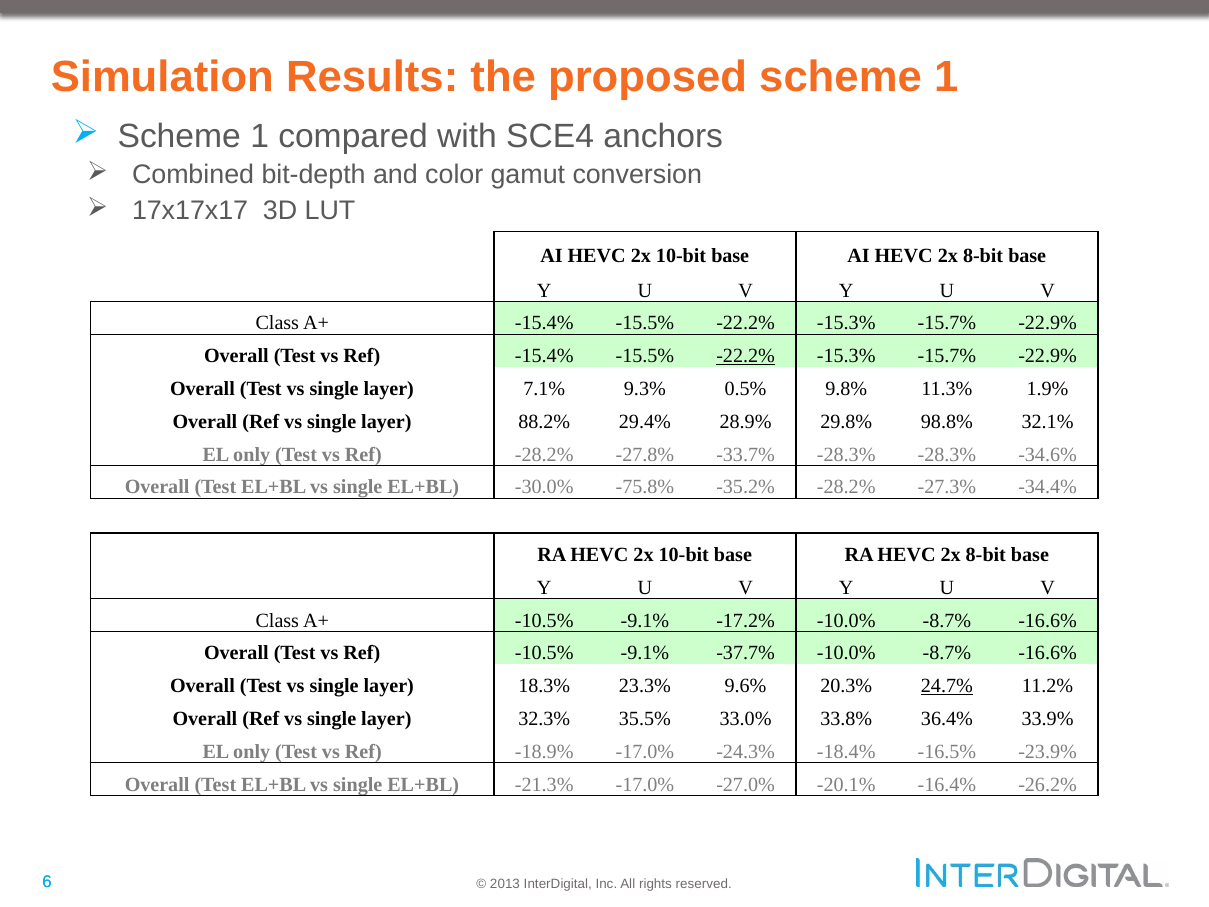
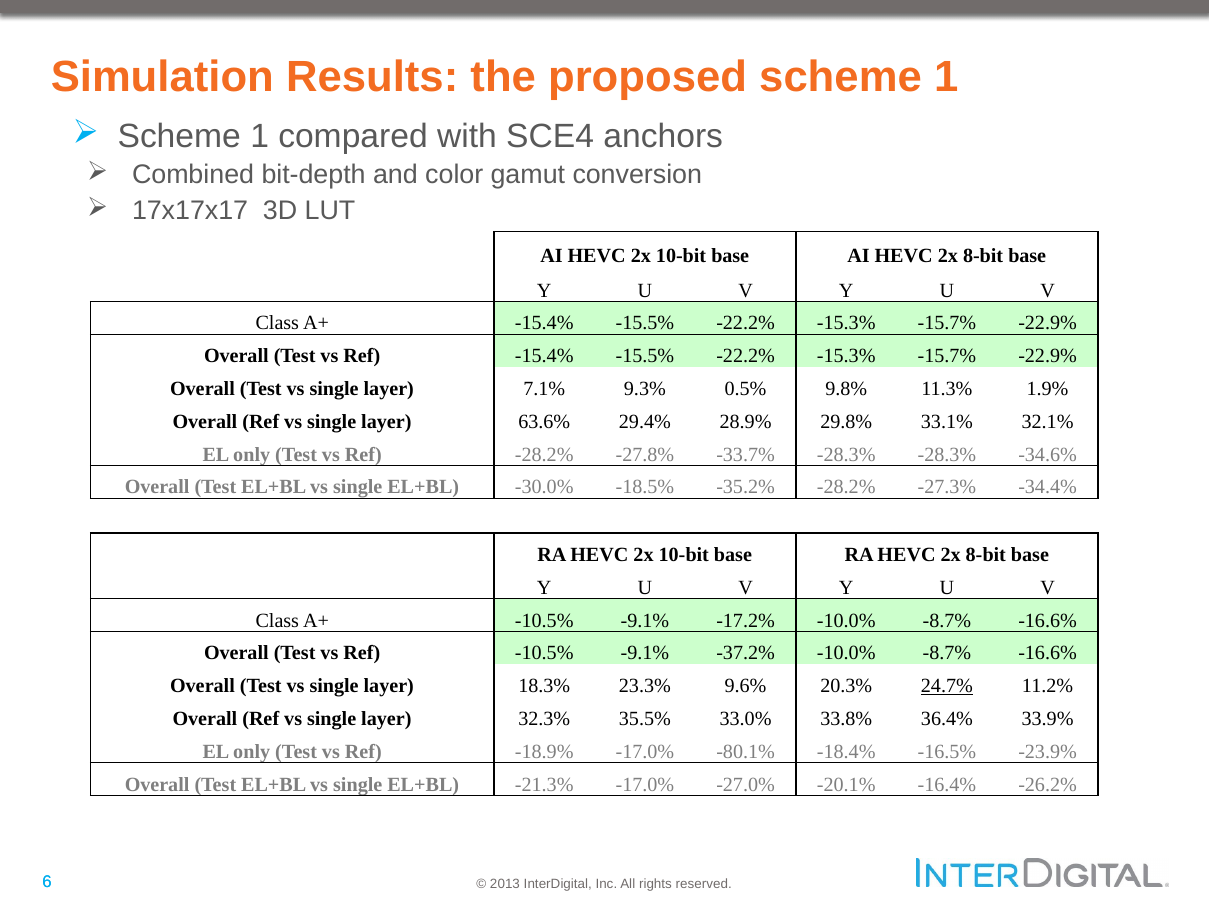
-22.2% underline: present -> none (746, 356)
88.2%: 88.2% -> 63.6% (544, 422)
98.8%: 98.8% -> 33.1% (947, 422)
-75.8%: -75.8% -> -18.5% (645, 487)
-37.7%: -37.7% -> -37.2% (746, 653)
-24.3%: -24.3% -> -80.1% (746, 752)
